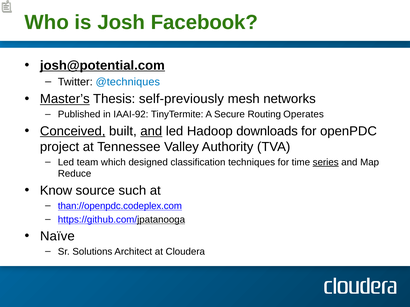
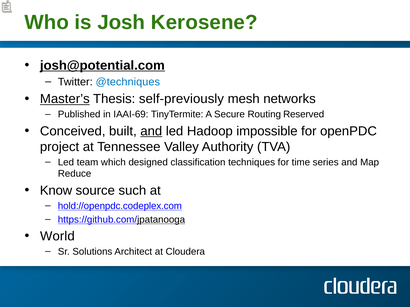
Facebook: Facebook -> Kerosene (204, 23)
IAAI-92: IAAI-92 -> IAAI-69 (131, 115)
Operates: Operates -> Reserved (304, 115)
Conceived underline: present -> none (73, 131)
downloads: downloads -> impossible (267, 131)
series underline: present -> none (326, 162)
than://openpdc.codeplex.com: than://openpdc.codeplex.com -> hold://openpdc.codeplex.com (120, 206)
Naïve: Naïve -> World (57, 236)
